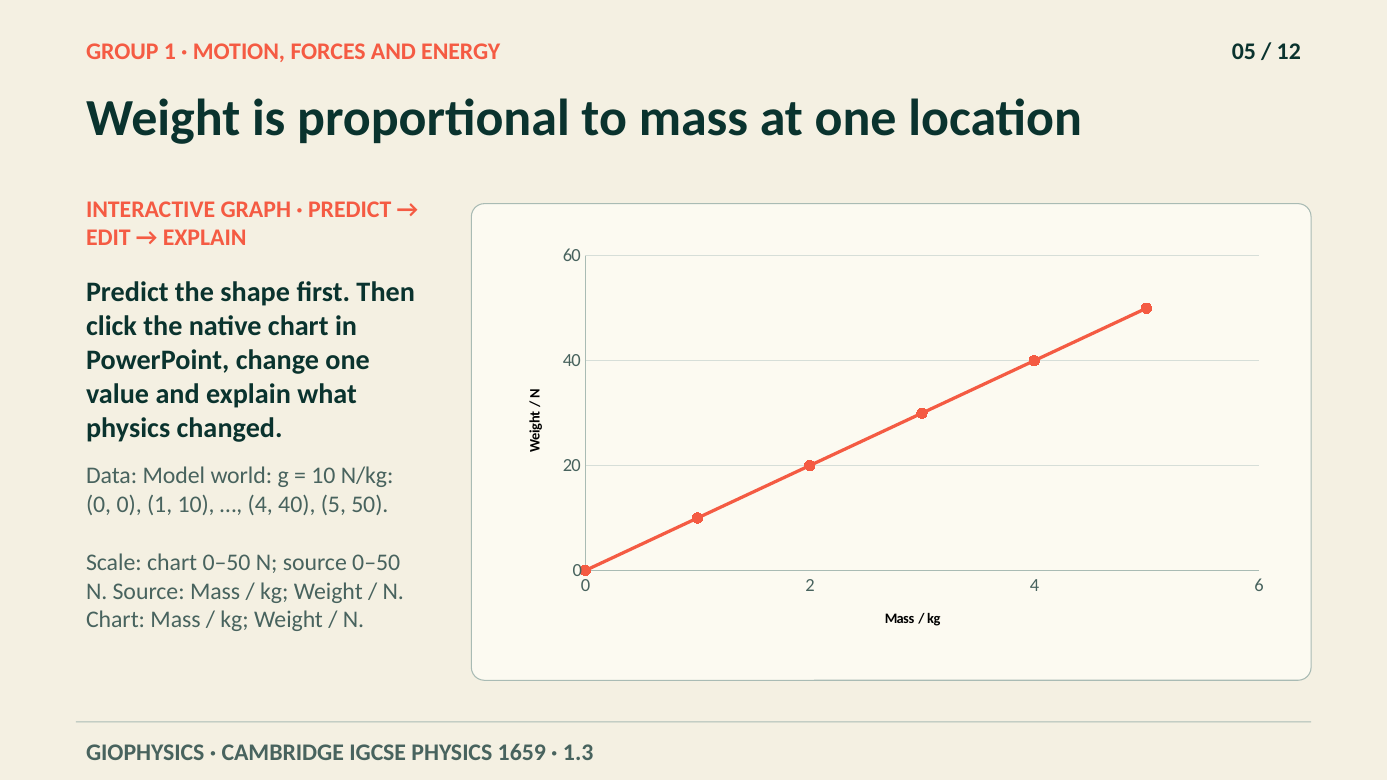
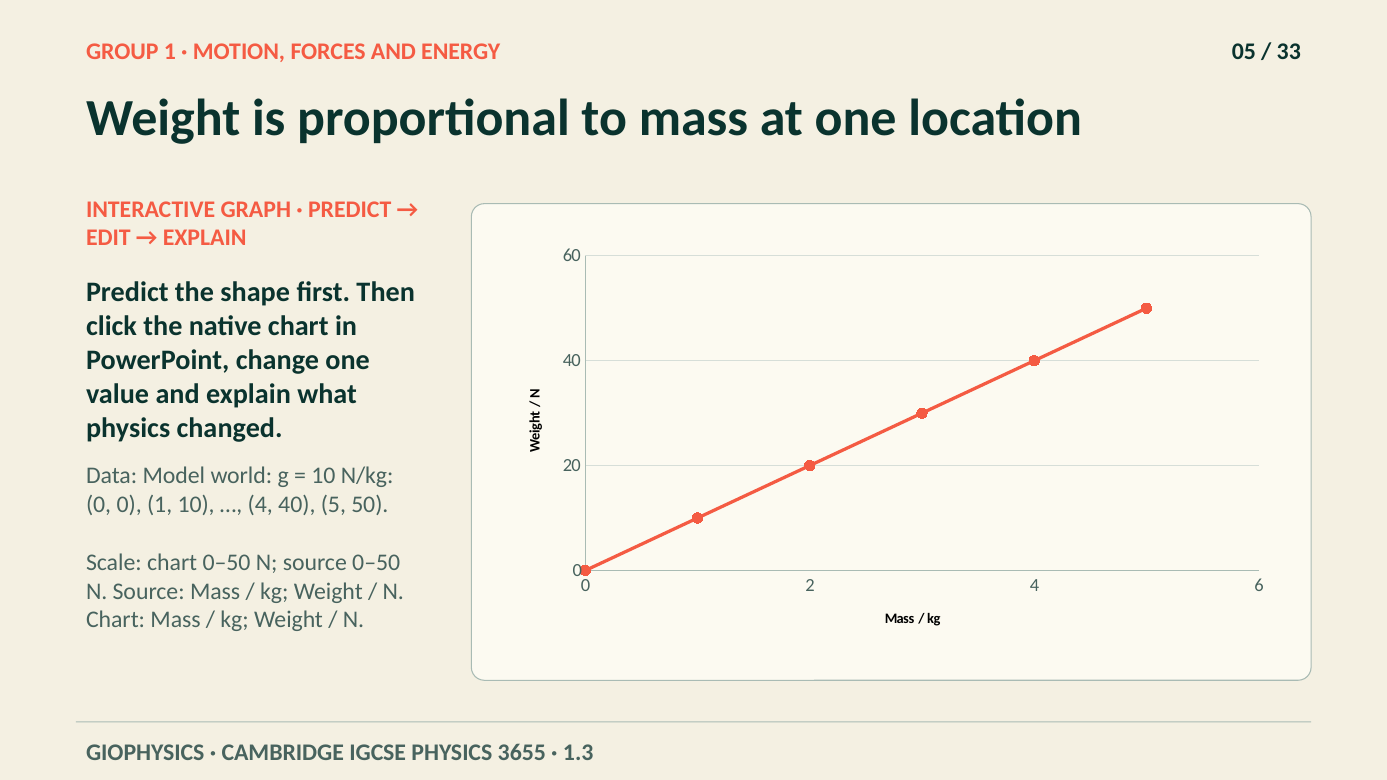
12: 12 -> 33 (1289, 51)
1659: 1659 -> 3655 (522, 752)
